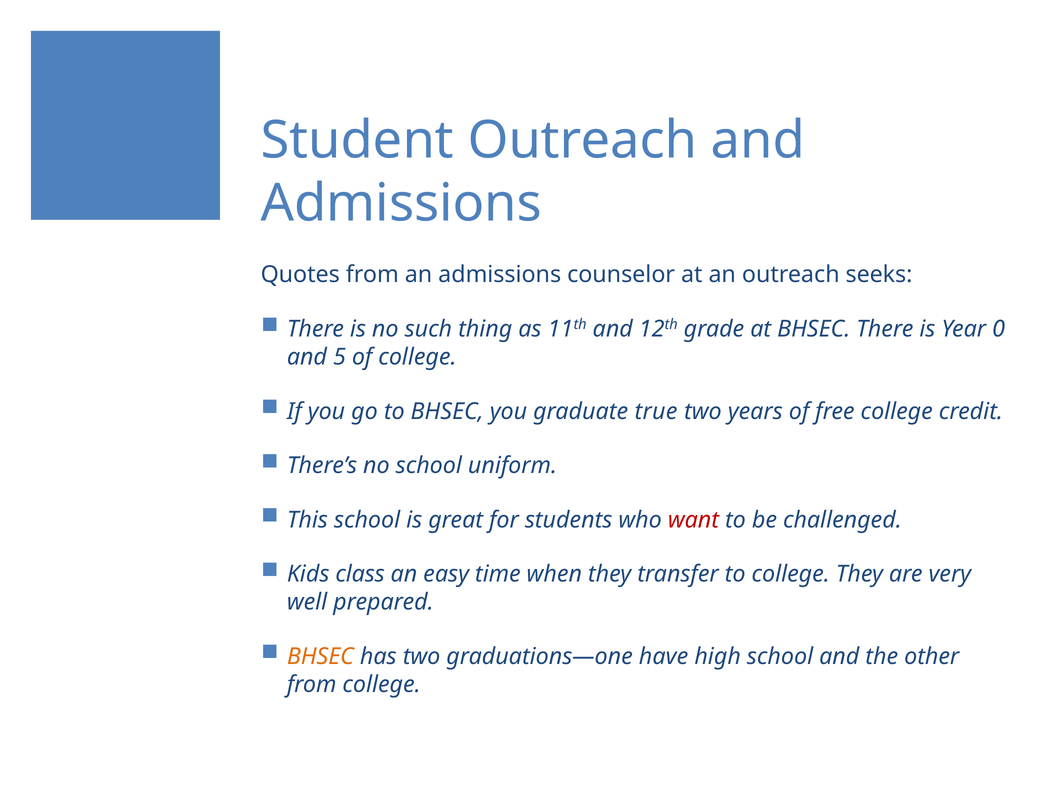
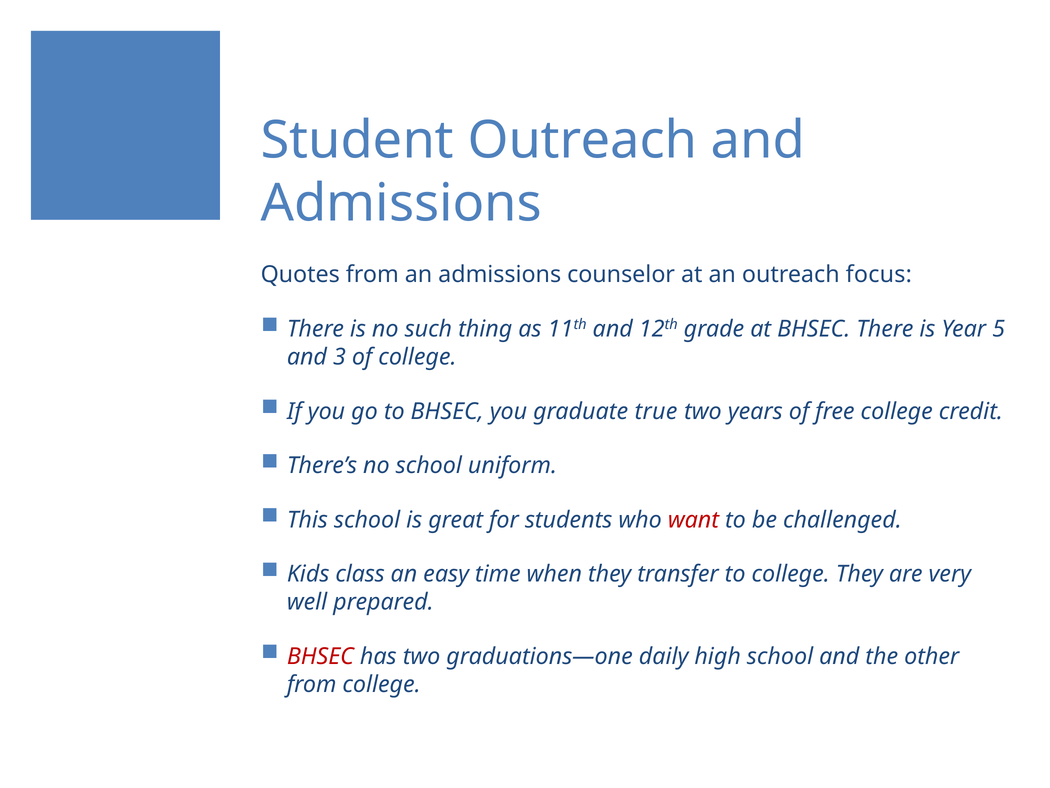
seeks: seeks -> focus (879, 275)
0: 0 -> 5 (999, 329)
5: 5 -> 3 (339, 357)
BHSEC colour: orange -> red (320, 656)
have: have -> daily (664, 656)
